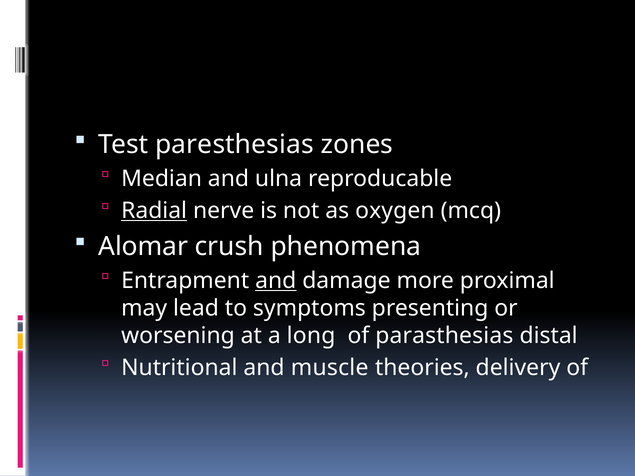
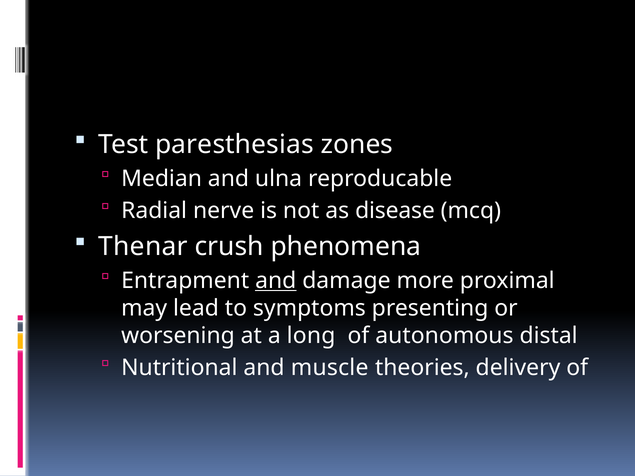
Radial underline: present -> none (154, 211)
oxygen: oxygen -> disease (395, 211)
Alomar: Alomar -> Thenar (143, 247)
parasthesias: parasthesias -> autonomous (444, 336)
